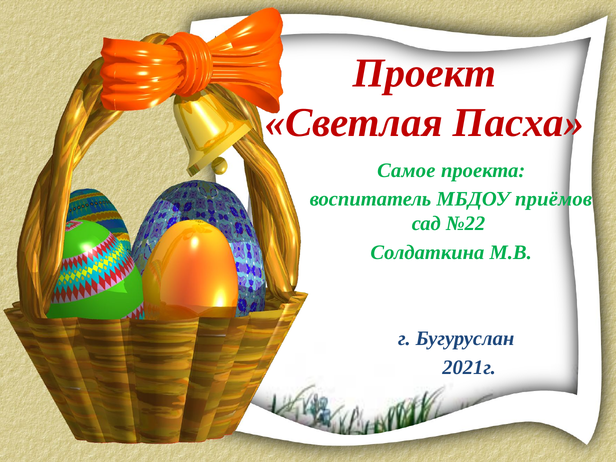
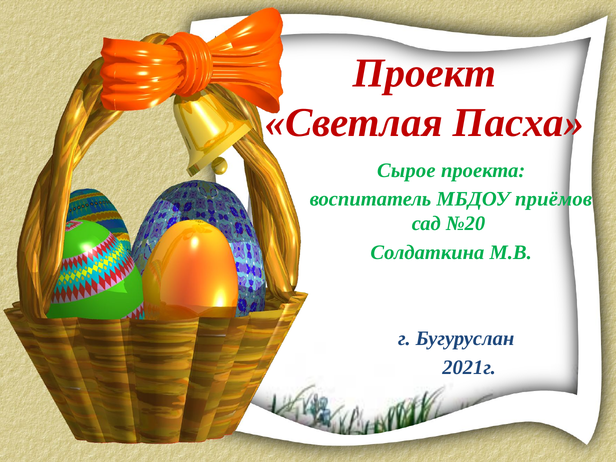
Самое: Самое -> Сырое (406, 170)
№22: №22 -> №20 (466, 224)
